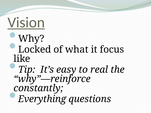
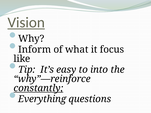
Locked: Locked -> Inform (35, 50)
real: real -> into (99, 70)
constantly underline: none -> present (38, 88)
